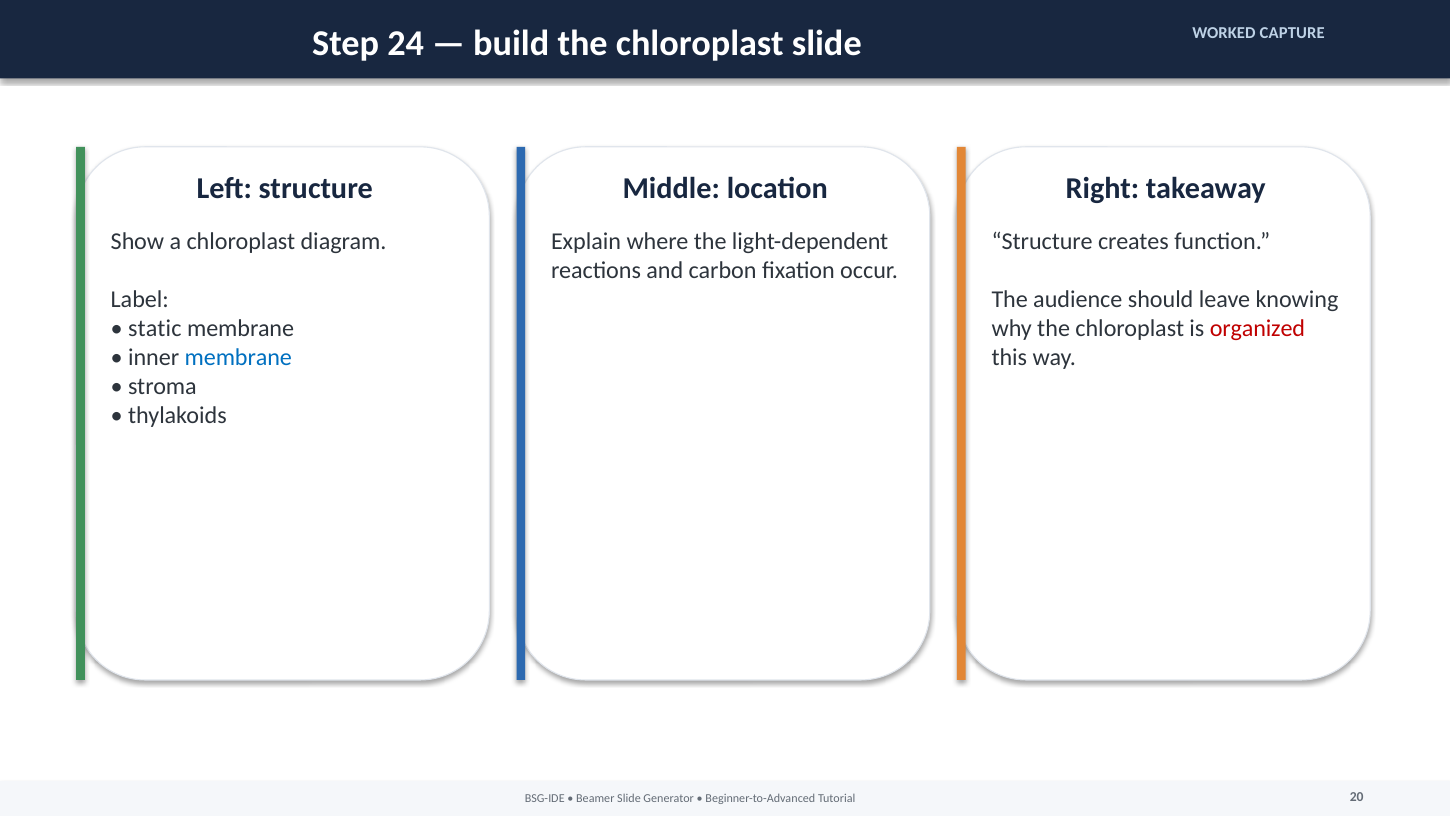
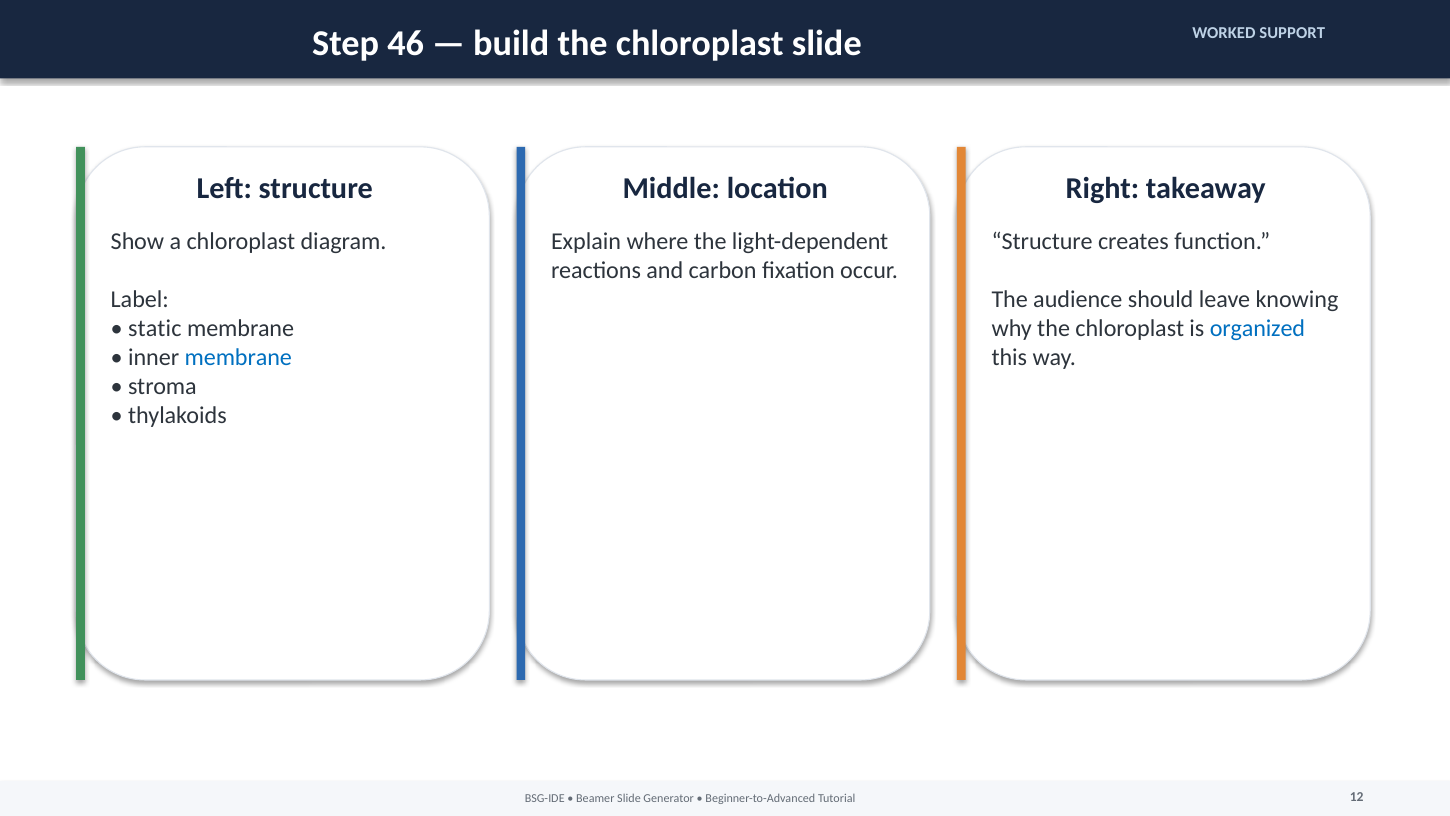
24: 24 -> 46 (406, 44)
CAPTURE: CAPTURE -> SUPPORT (1292, 33)
organized colour: red -> blue (1257, 328)
20: 20 -> 12 (1357, 796)
